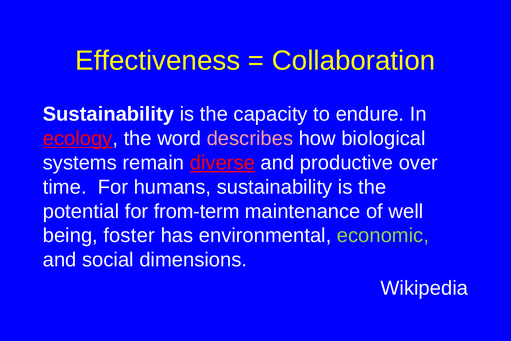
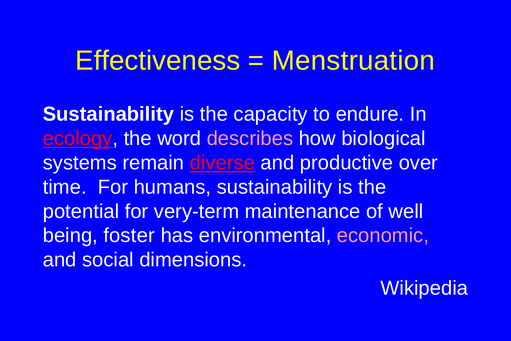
Collaboration: Collaboration -> Menstruation (353, 61)
from-term: from-term -> very-term (197, 211)
economic colour: light green -> pink (383, 235)
